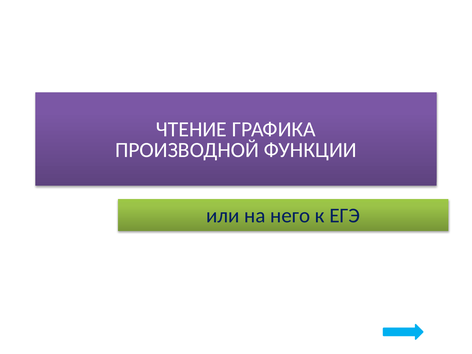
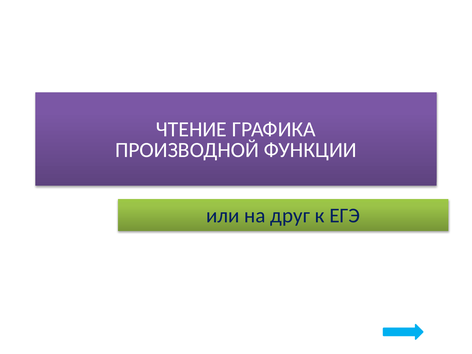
него: него -> друг (290, 216)
